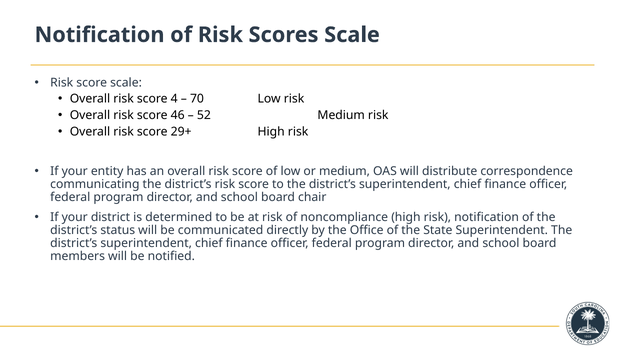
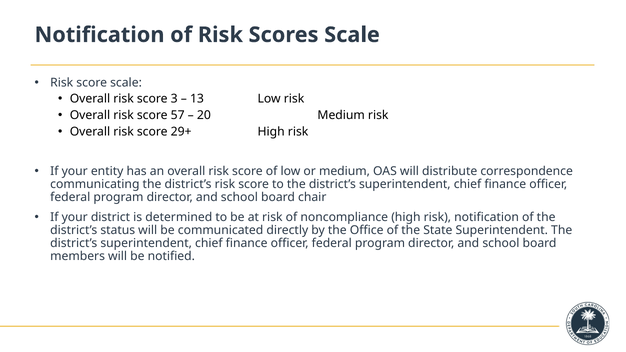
4: 4 -> 3 (174, 99)
70: 70 -> 13 (197, 99)
46: 46 -> 57 (178, 115)
52: 52 -> 20 (204, 115)
